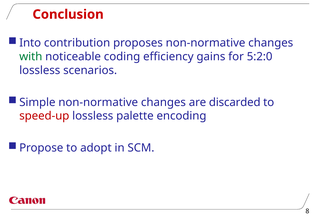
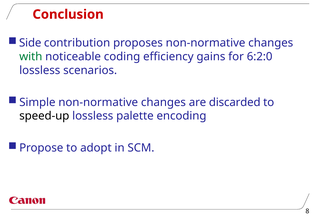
Into: Into -> Side (30, 43)
5:2:0: 5:2:0 -> 6:2:0 (260, 57)
speed-up colour: red -> black (44, 116)
